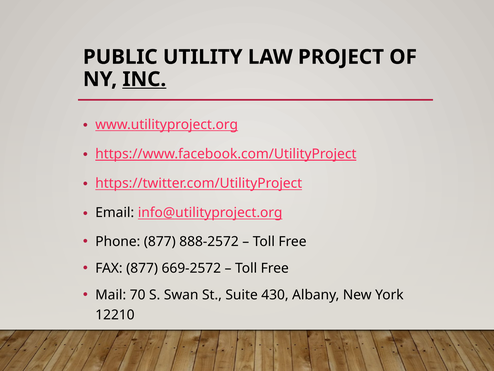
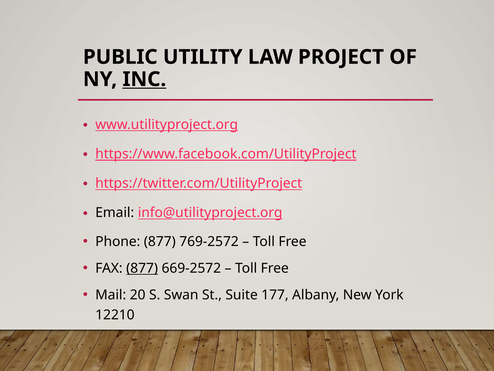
888-2572: 888-2572 -> 769-2572 (209, 241)
877 underline: none -> present (142, 268)
70: 70 -> 20 (138, 295)
430: 430 -> 177 (275, 295)
